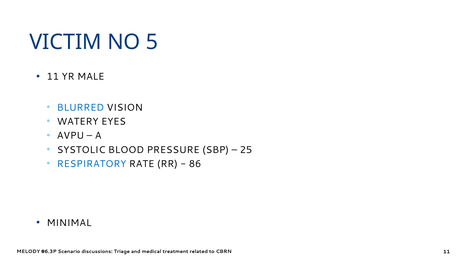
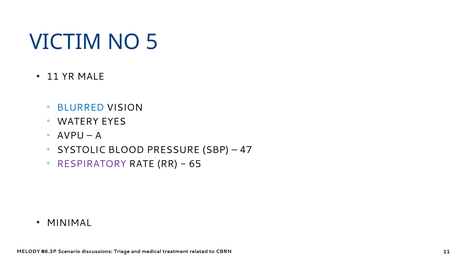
25: 25 -> 47 (246, 150)
RESPIRATORY colour: blue -> purple (92, 164)
86: 86 -> 65 (195, 164)
